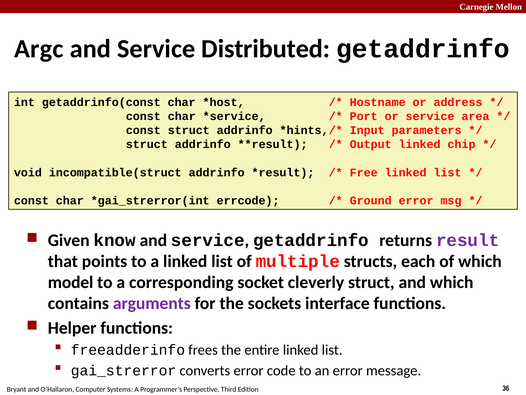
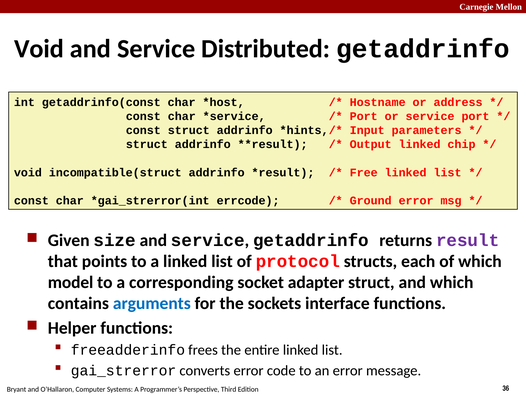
Argc: Argc -> Void (39, 49)
service area: area -> port (475, 116)
know: know -> size (115, 240)
multiple: multiple -> protocol (298, 261)
cleverly: cleverly -> adapter (316, 282)
arguments colour: purple -> blue (152, 303)
